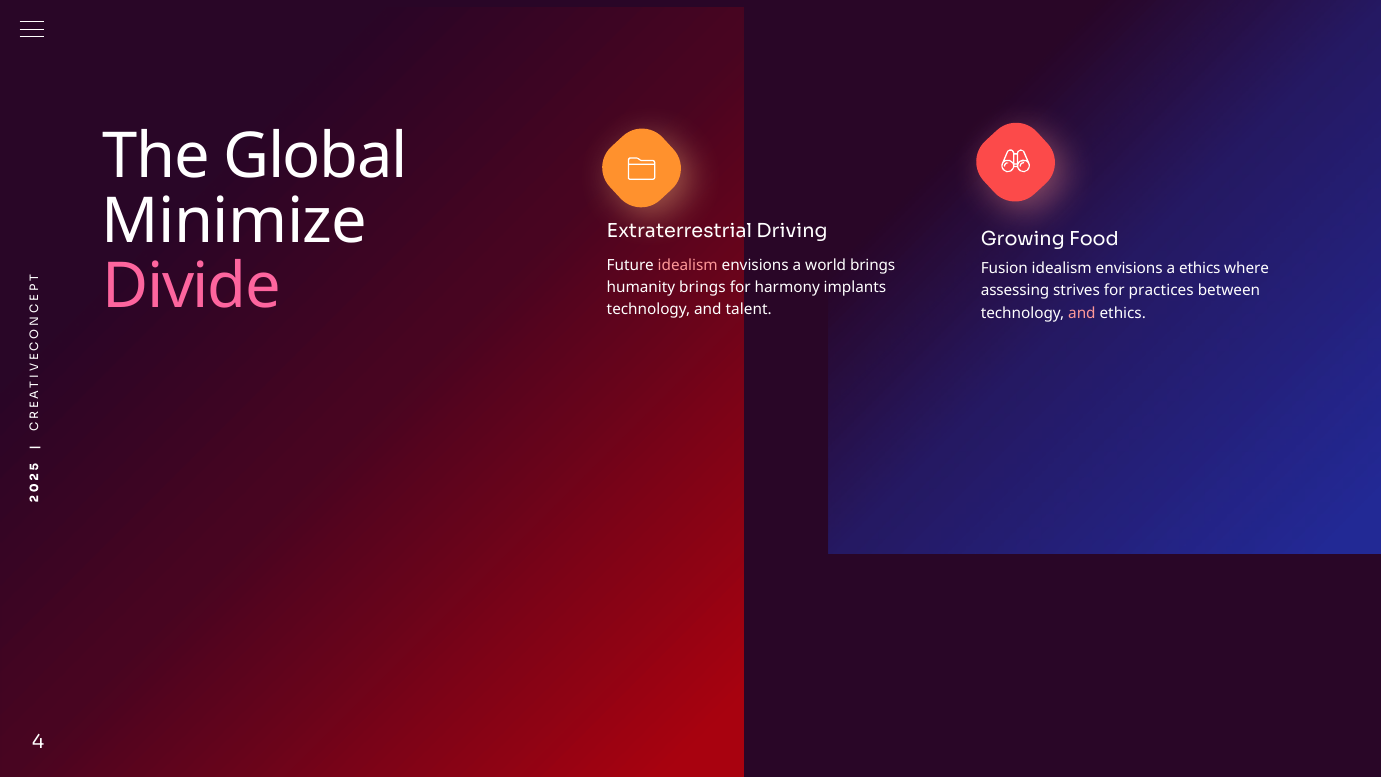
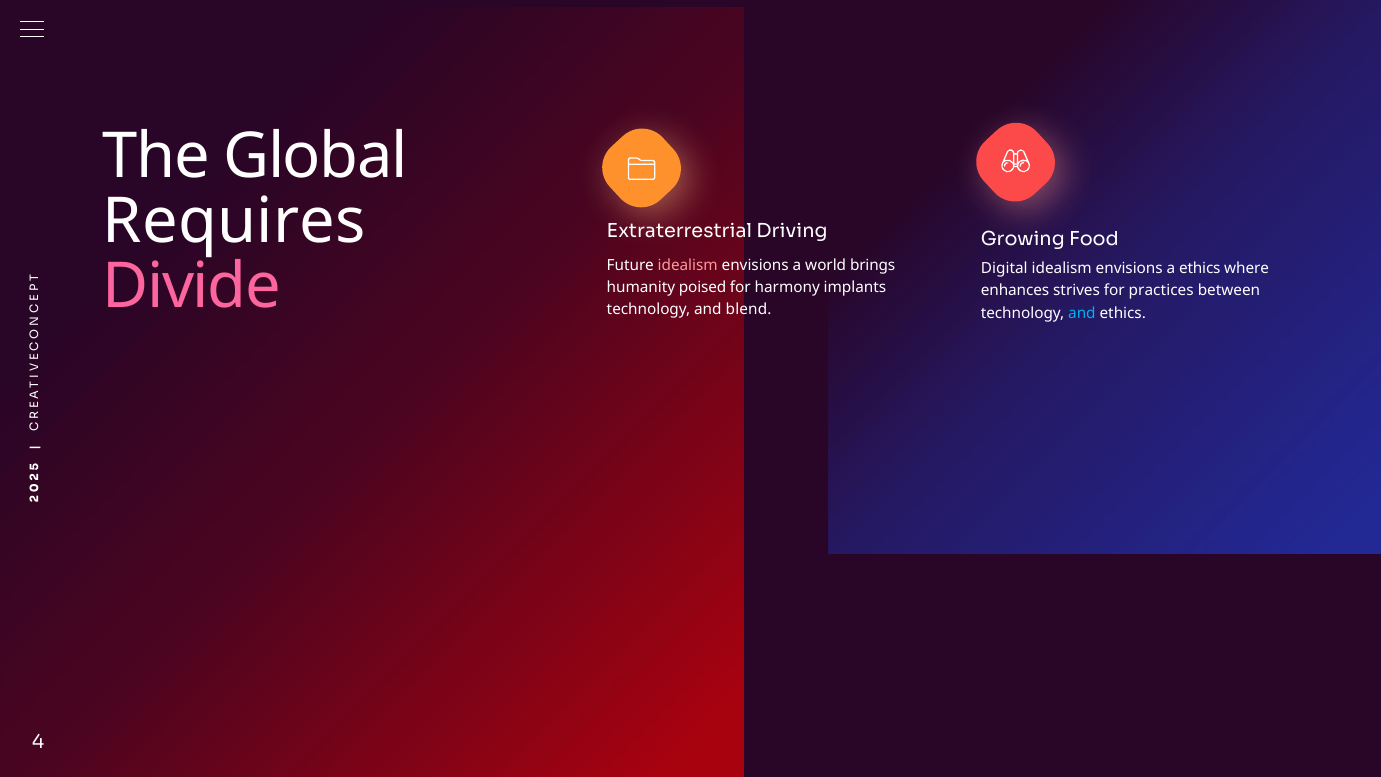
Minimize: Minimize -> Requires (234, 222)
Fusion: Fusion -> Digital (1004, 269)
humanity brings: brings -> poised (703, 287)
assessing: assessing -> enhances (1015, 291)
talent: talent -> blend (749, 309)
and colour: pink -> light blue (1082, 313)
